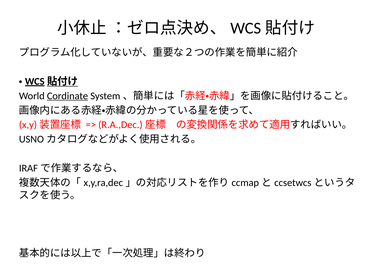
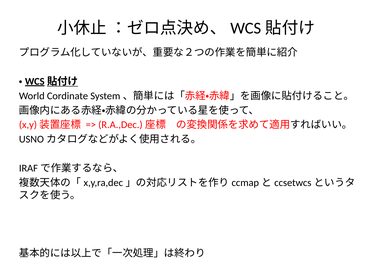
Cordinate underline: present -> none (68, 96)
